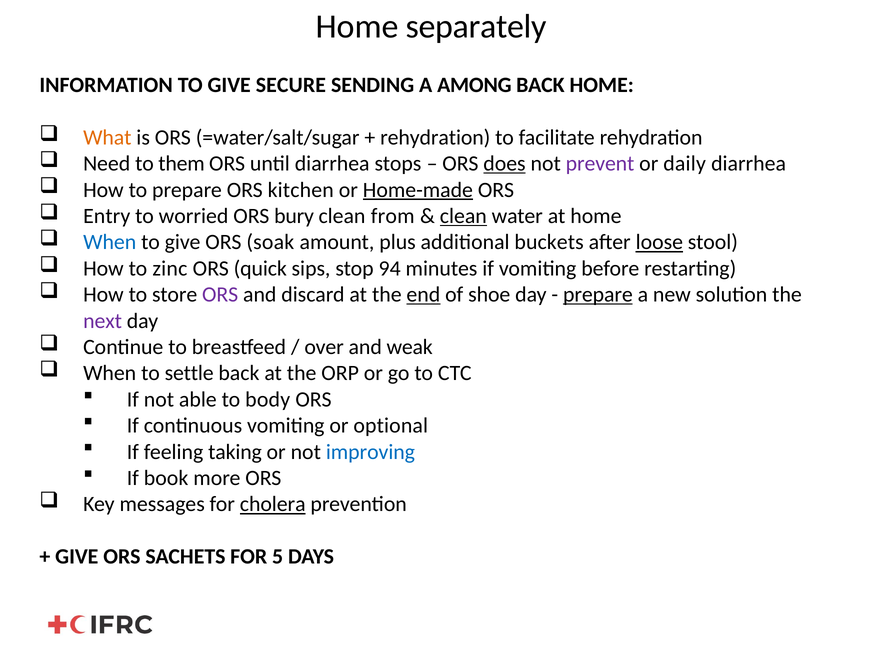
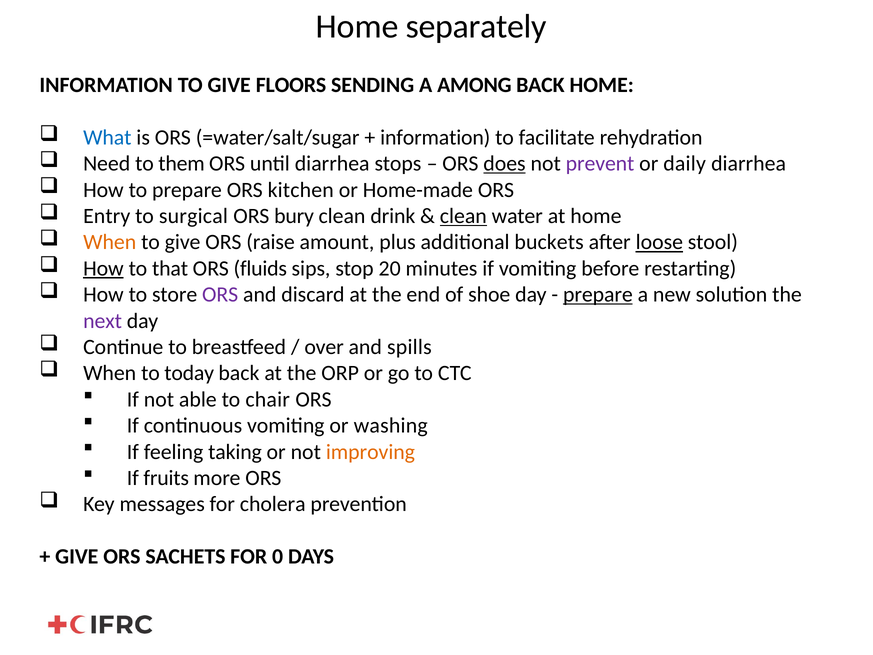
SECURE: SECURE -> FLOORS (291, 85)
What colour: orange -> blue (107, 137)
rehydration: rehydration -> information (435, 137)
Home-made underline: present -> none (418, 190)
worried: worried -> surgical (193, 216)
from: from -> drink (393, 216)
When colour: blue -> orange (110, 242)
soak: soak -> raise (270, 242)
How underline: none -> present (103, 268)
zinc: zinc -> that (170, 268)
quick: quick -> fluids (260, 268)
94: 94 -> 20 (390, 268)
end underline: present -> none (423, 295)
weak: weak -> spills (409, 347)
settle: settle -> today (189, 373)
body: body -> chair (268, 399)
optional: optional -> washing (391, 425)
improving colour: blue -> orange (370, 452)
book: book -> fruits (166, 478)
cholera underline: present -> none (273, 504)
5: 5 -> 0 (278, 556)
